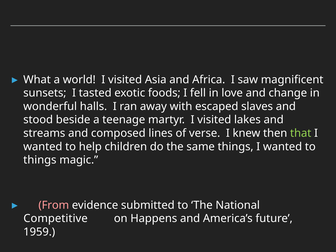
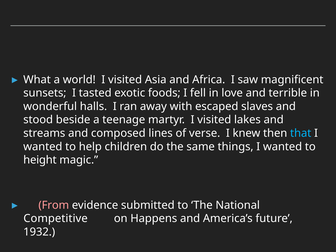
change: change -> terrible (288, 93)
that colour: light green -> light blue (301, 133)
things: things -> height (40, 160)
1959: 1959 -> 1932 (39, 232)
